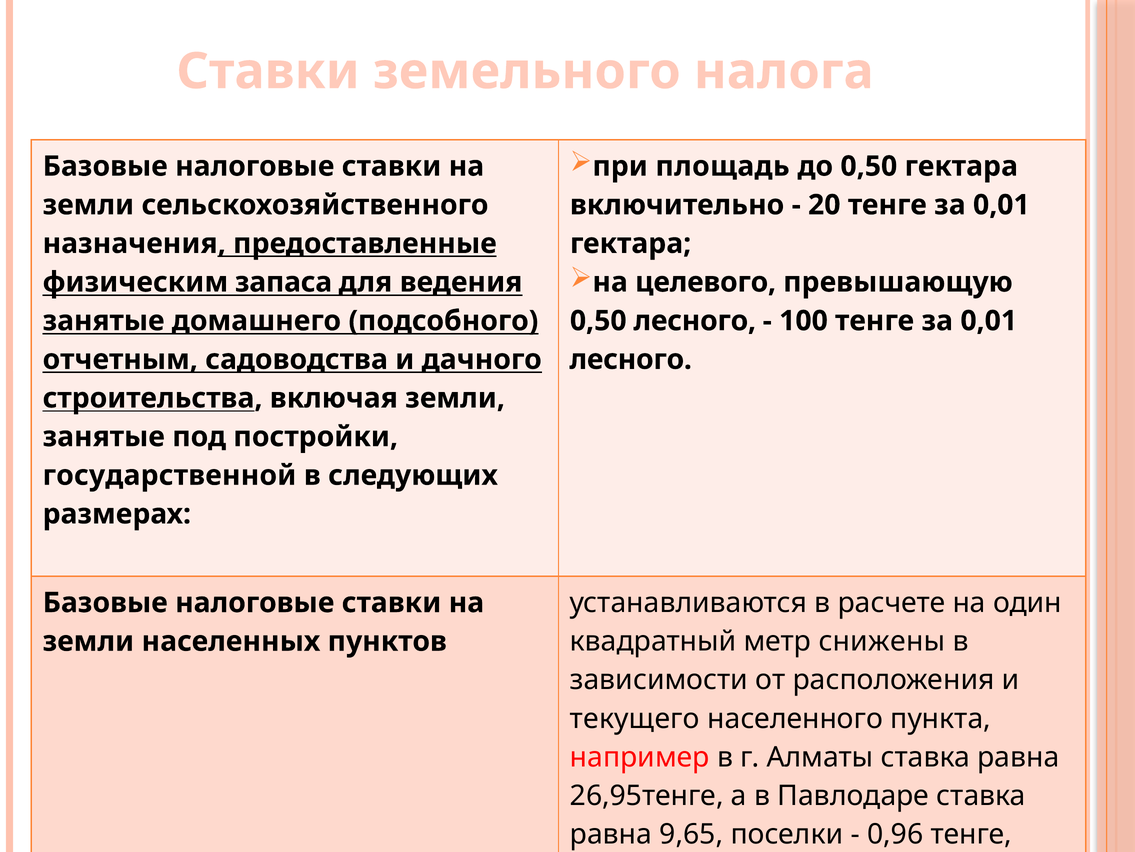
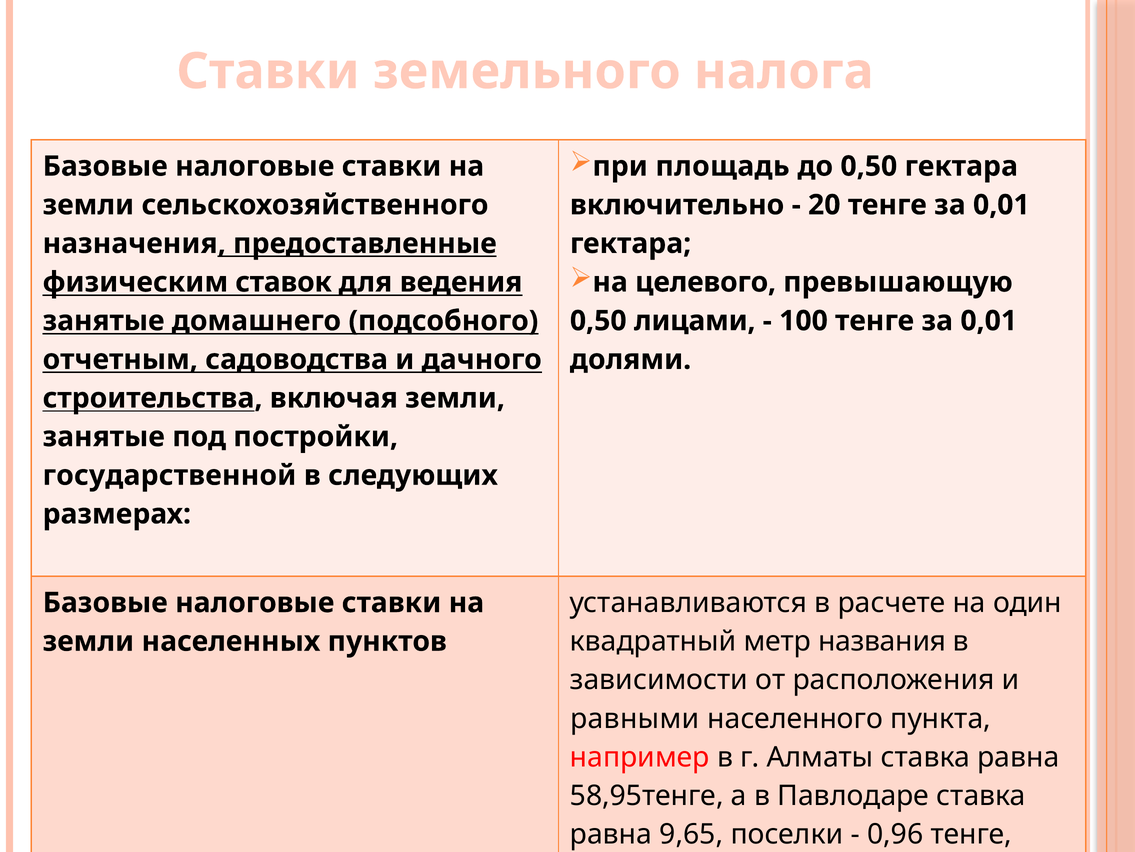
запаса: запаса -> ставок (284, 282)
0,50 лесного: лесного -> лицами (695, 321)
лесного: лесного -> долями (631, 359)
снижены: снижены -> названия (882, 641)
текущего: текущего -> равными (635, 718)
26,95тенге: 26,95тенге -> 58,95тенге (647, 795)
